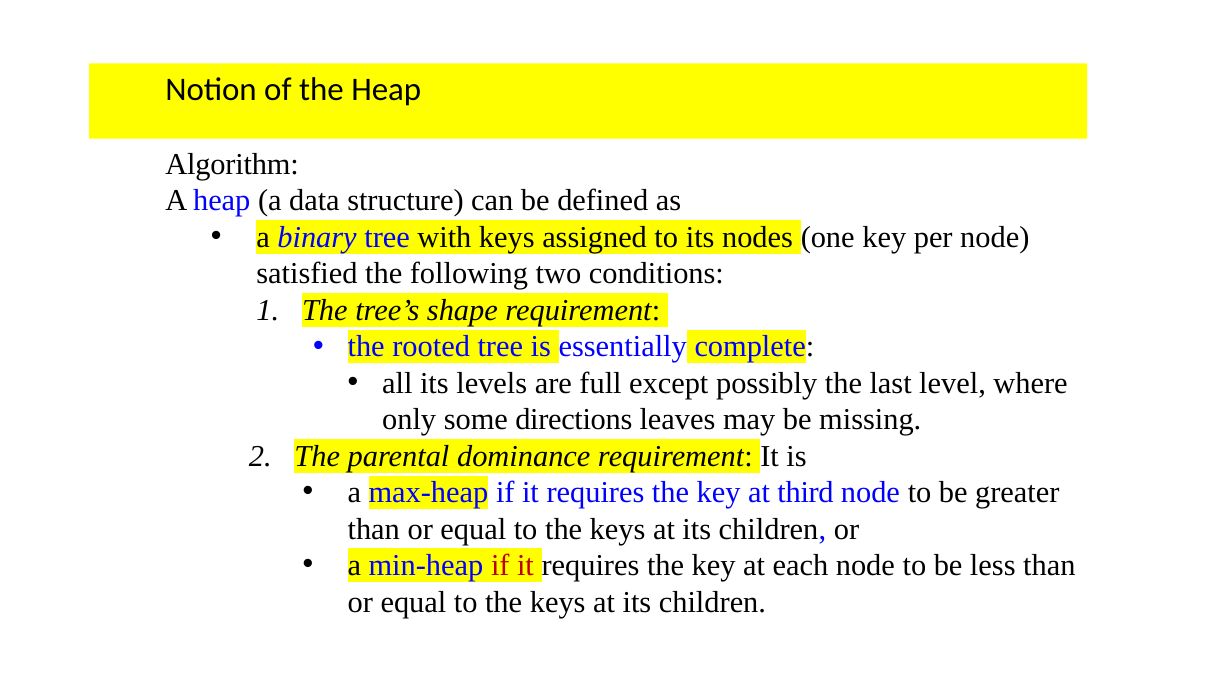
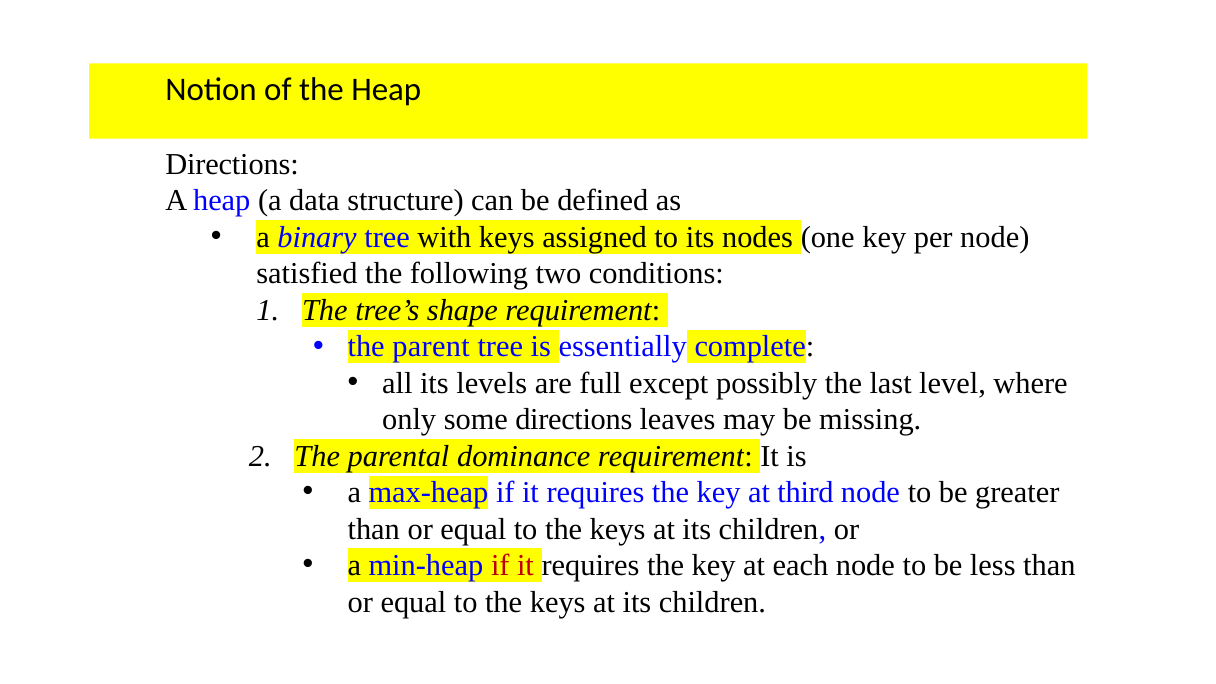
Algorithm: Algorithm -> Directions (232, 164)
rooted: rooted -> parent (431, 347)
